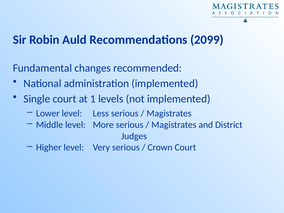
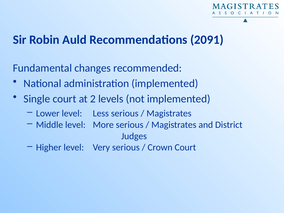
2099: 2099 -> 2091 (207, 40)
1: 1 -> 2 (93, 99)
